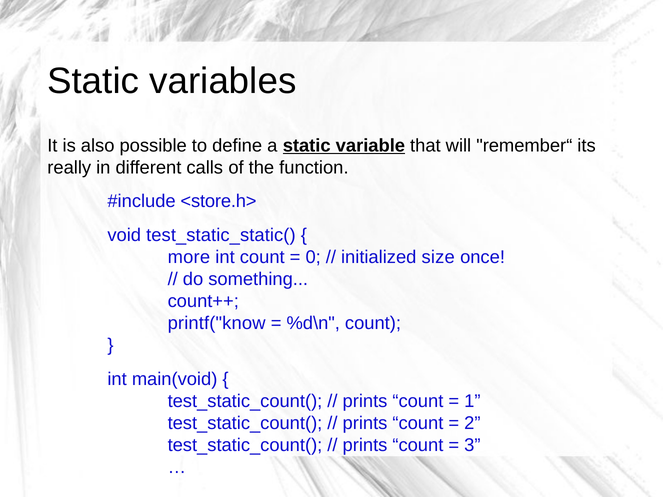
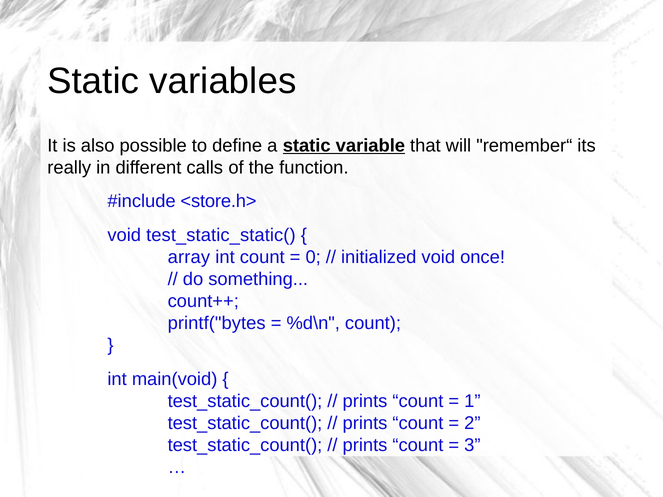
more: more -> array (189, 257)
initialized size: size -> void (438, 257)
printf("know: printf("know -> printf("bytes (217, 323)
